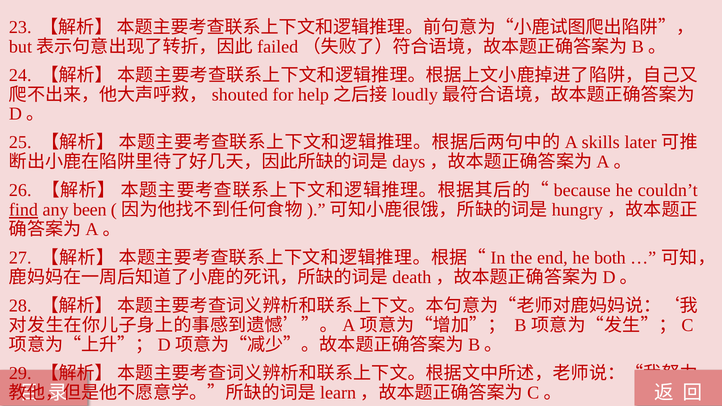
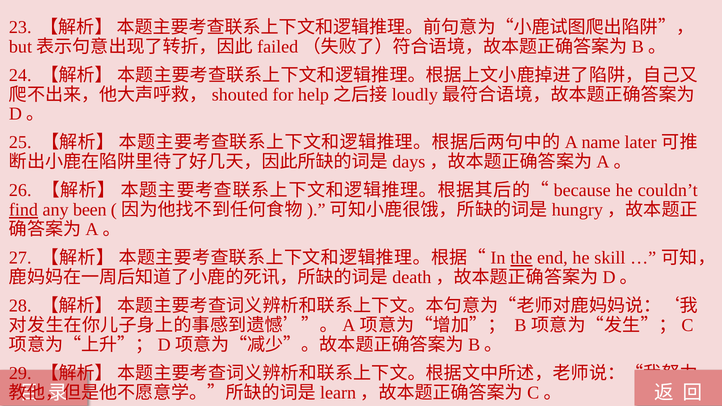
skills: skills -> name (601, 143)
the underline: none -> present (521, 258)
both: both -> skill (610, 258)
